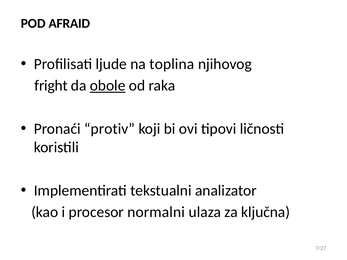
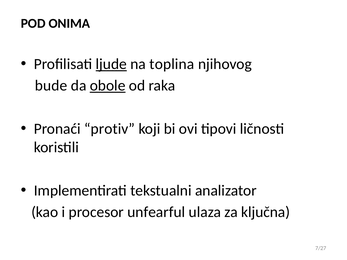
AFRAID: AFRAID -> ONIMA (69, 23)
ljude underline: none -> present (111, 64)
fright: fright -> bude (51, 86)
normalni: normalni -> unfearful (156, 212)
